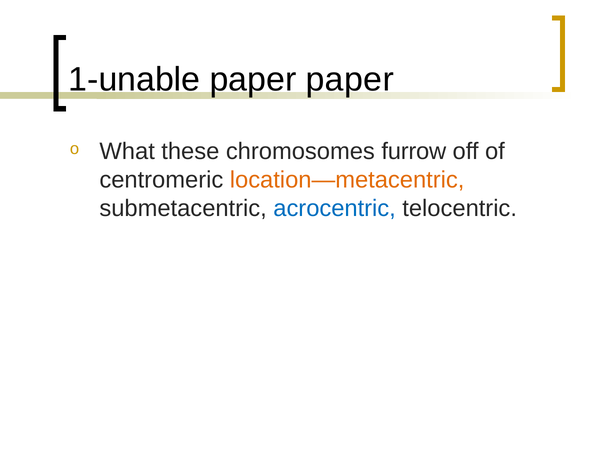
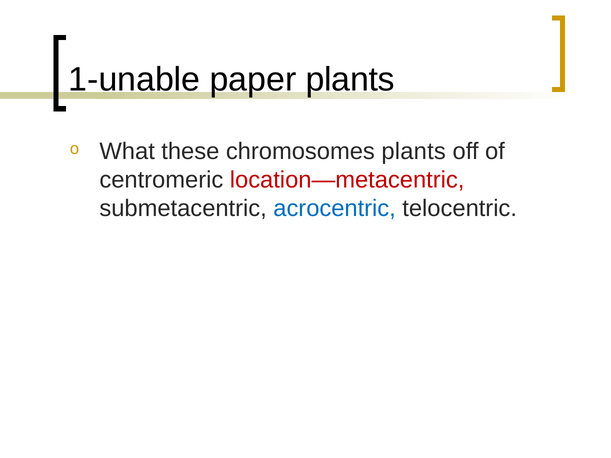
paper paper: paper -> plants (350, 80)
chromosomes furrow: furrow -> plants (414, 151)
location—metacentric colour: orange -> red (347, 180)
